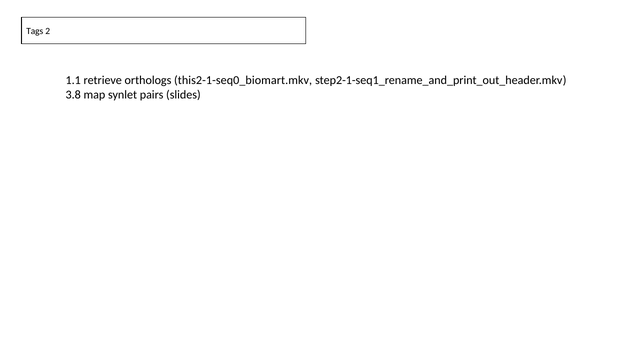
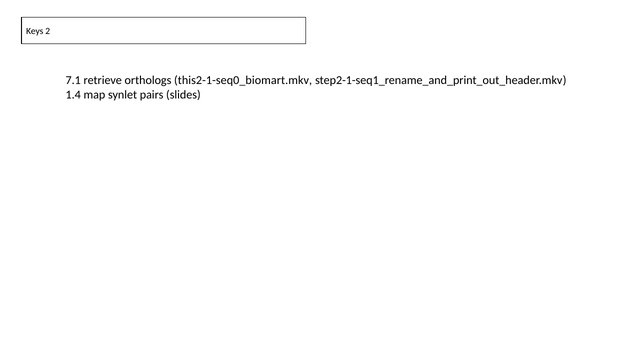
Tags: Tags -> Keys (35, 31)
1.1: 1.1 -> 7.1 (73, 81)
3.8: 3.8 -> 1.4 (73, 95)
